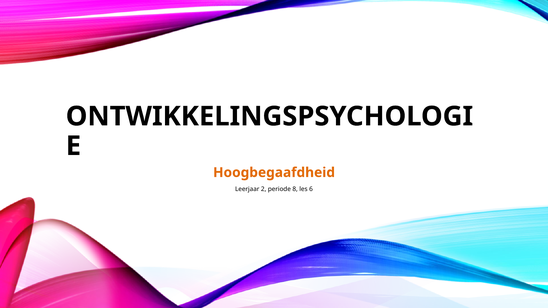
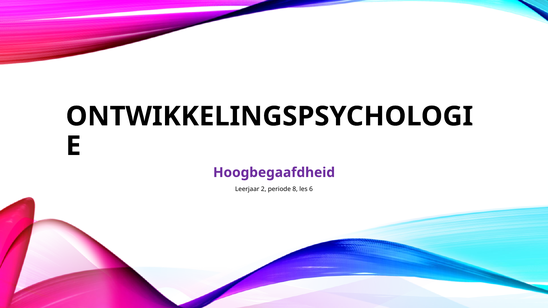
Hoogbegaafdheid colour: orange -> purple (274, 173)
